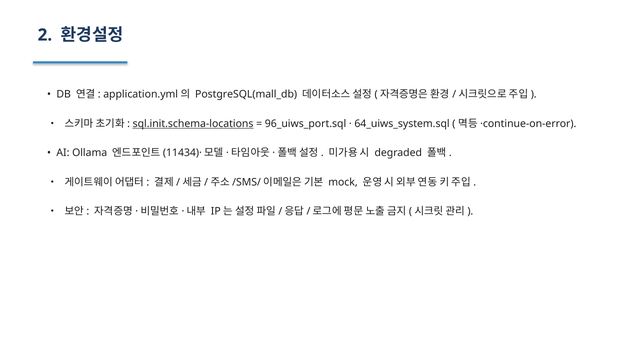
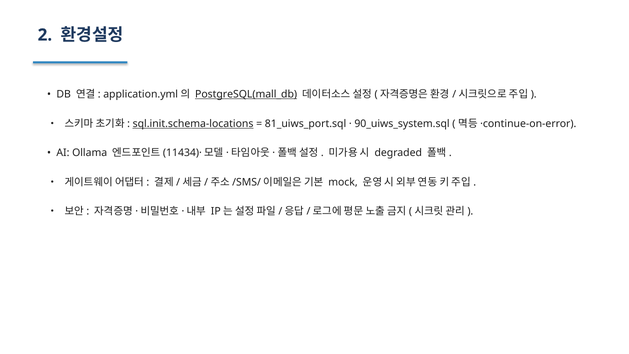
PostgreSQL(mall_db underline: none -> present (246, 94)
96_uiws_port.sql: 96_uiws_port.sql -> 81_uiws_port.sql (306, 124)
64_uiws_system.sql: 64_uiws_system.sql -> 90_uiws_system.sql (402, 124)
